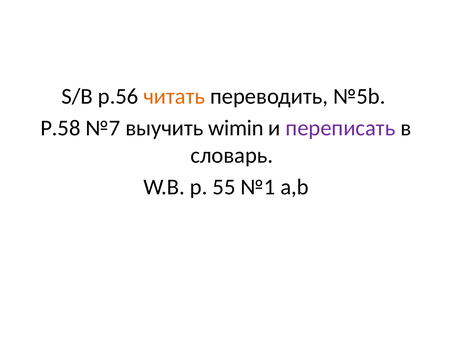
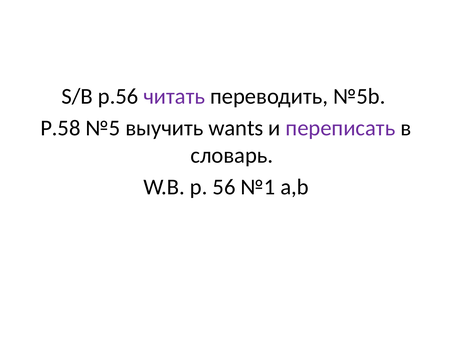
читать colour: orange -> purple (174, 97)
№7: №7 -> №5 (103, 128)
wimin: wimin -> wants (236, 128)
55: 55 -> 56 (224, 187)
